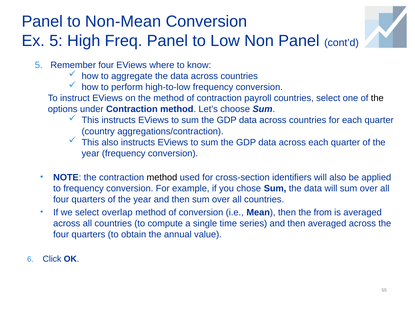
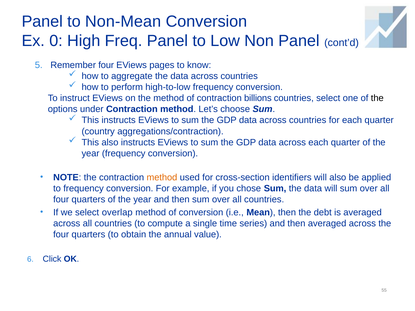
Ex 5: 5 -> 0 (56, 41)
where: where -> pages (162, 65)
payroll: payroll -> billions (258, 98)
method colour: black -> orange (162, 178)
from: from -> debt (323, 213)
